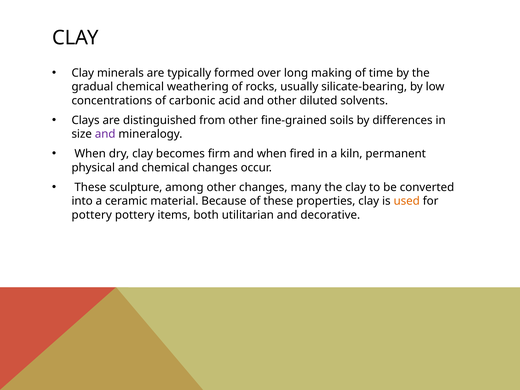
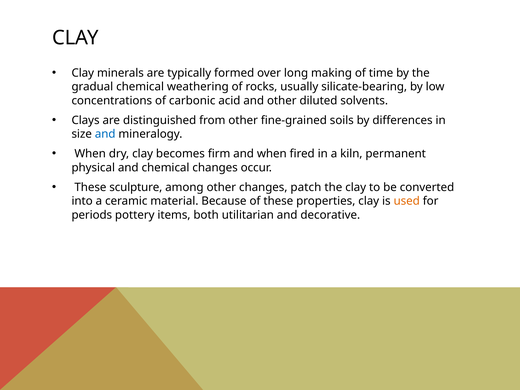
and colour: purple -> blue (105, 134)
many: many -> patch (306, 187)
pottery: pottery -> periods (92, 215)
